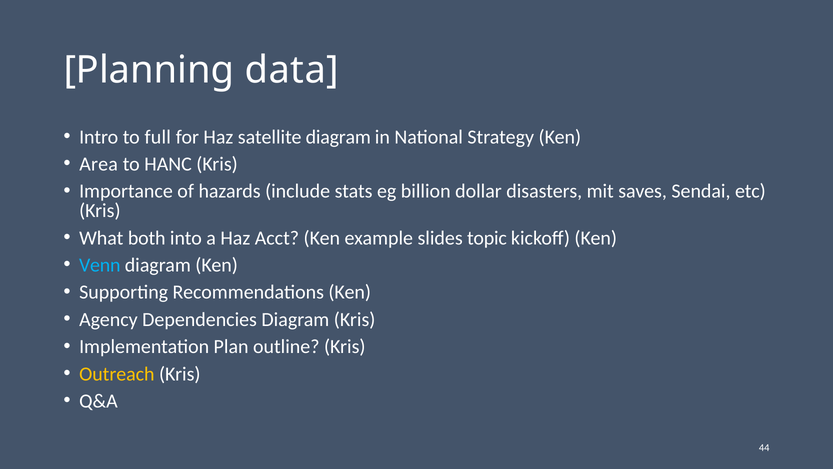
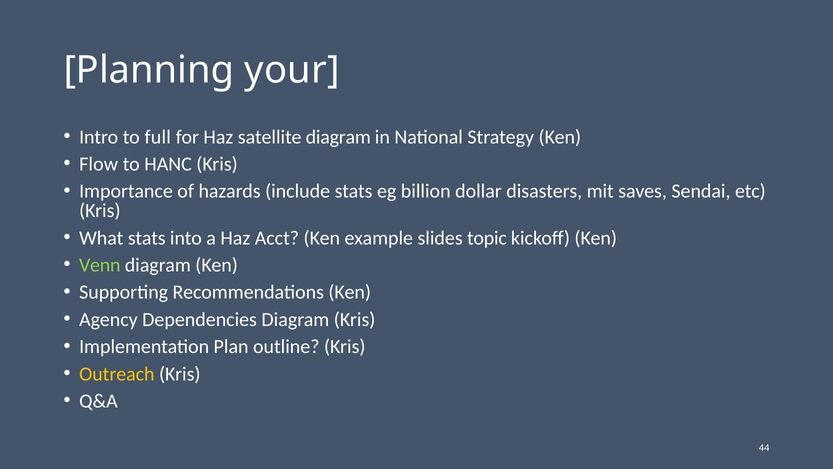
data: data -> your (292, 70)
Area: Area -> Flow (99, 164)
What both: both -> stats (147, 238)
Venn colour: light blue -> light green (100, 265)
